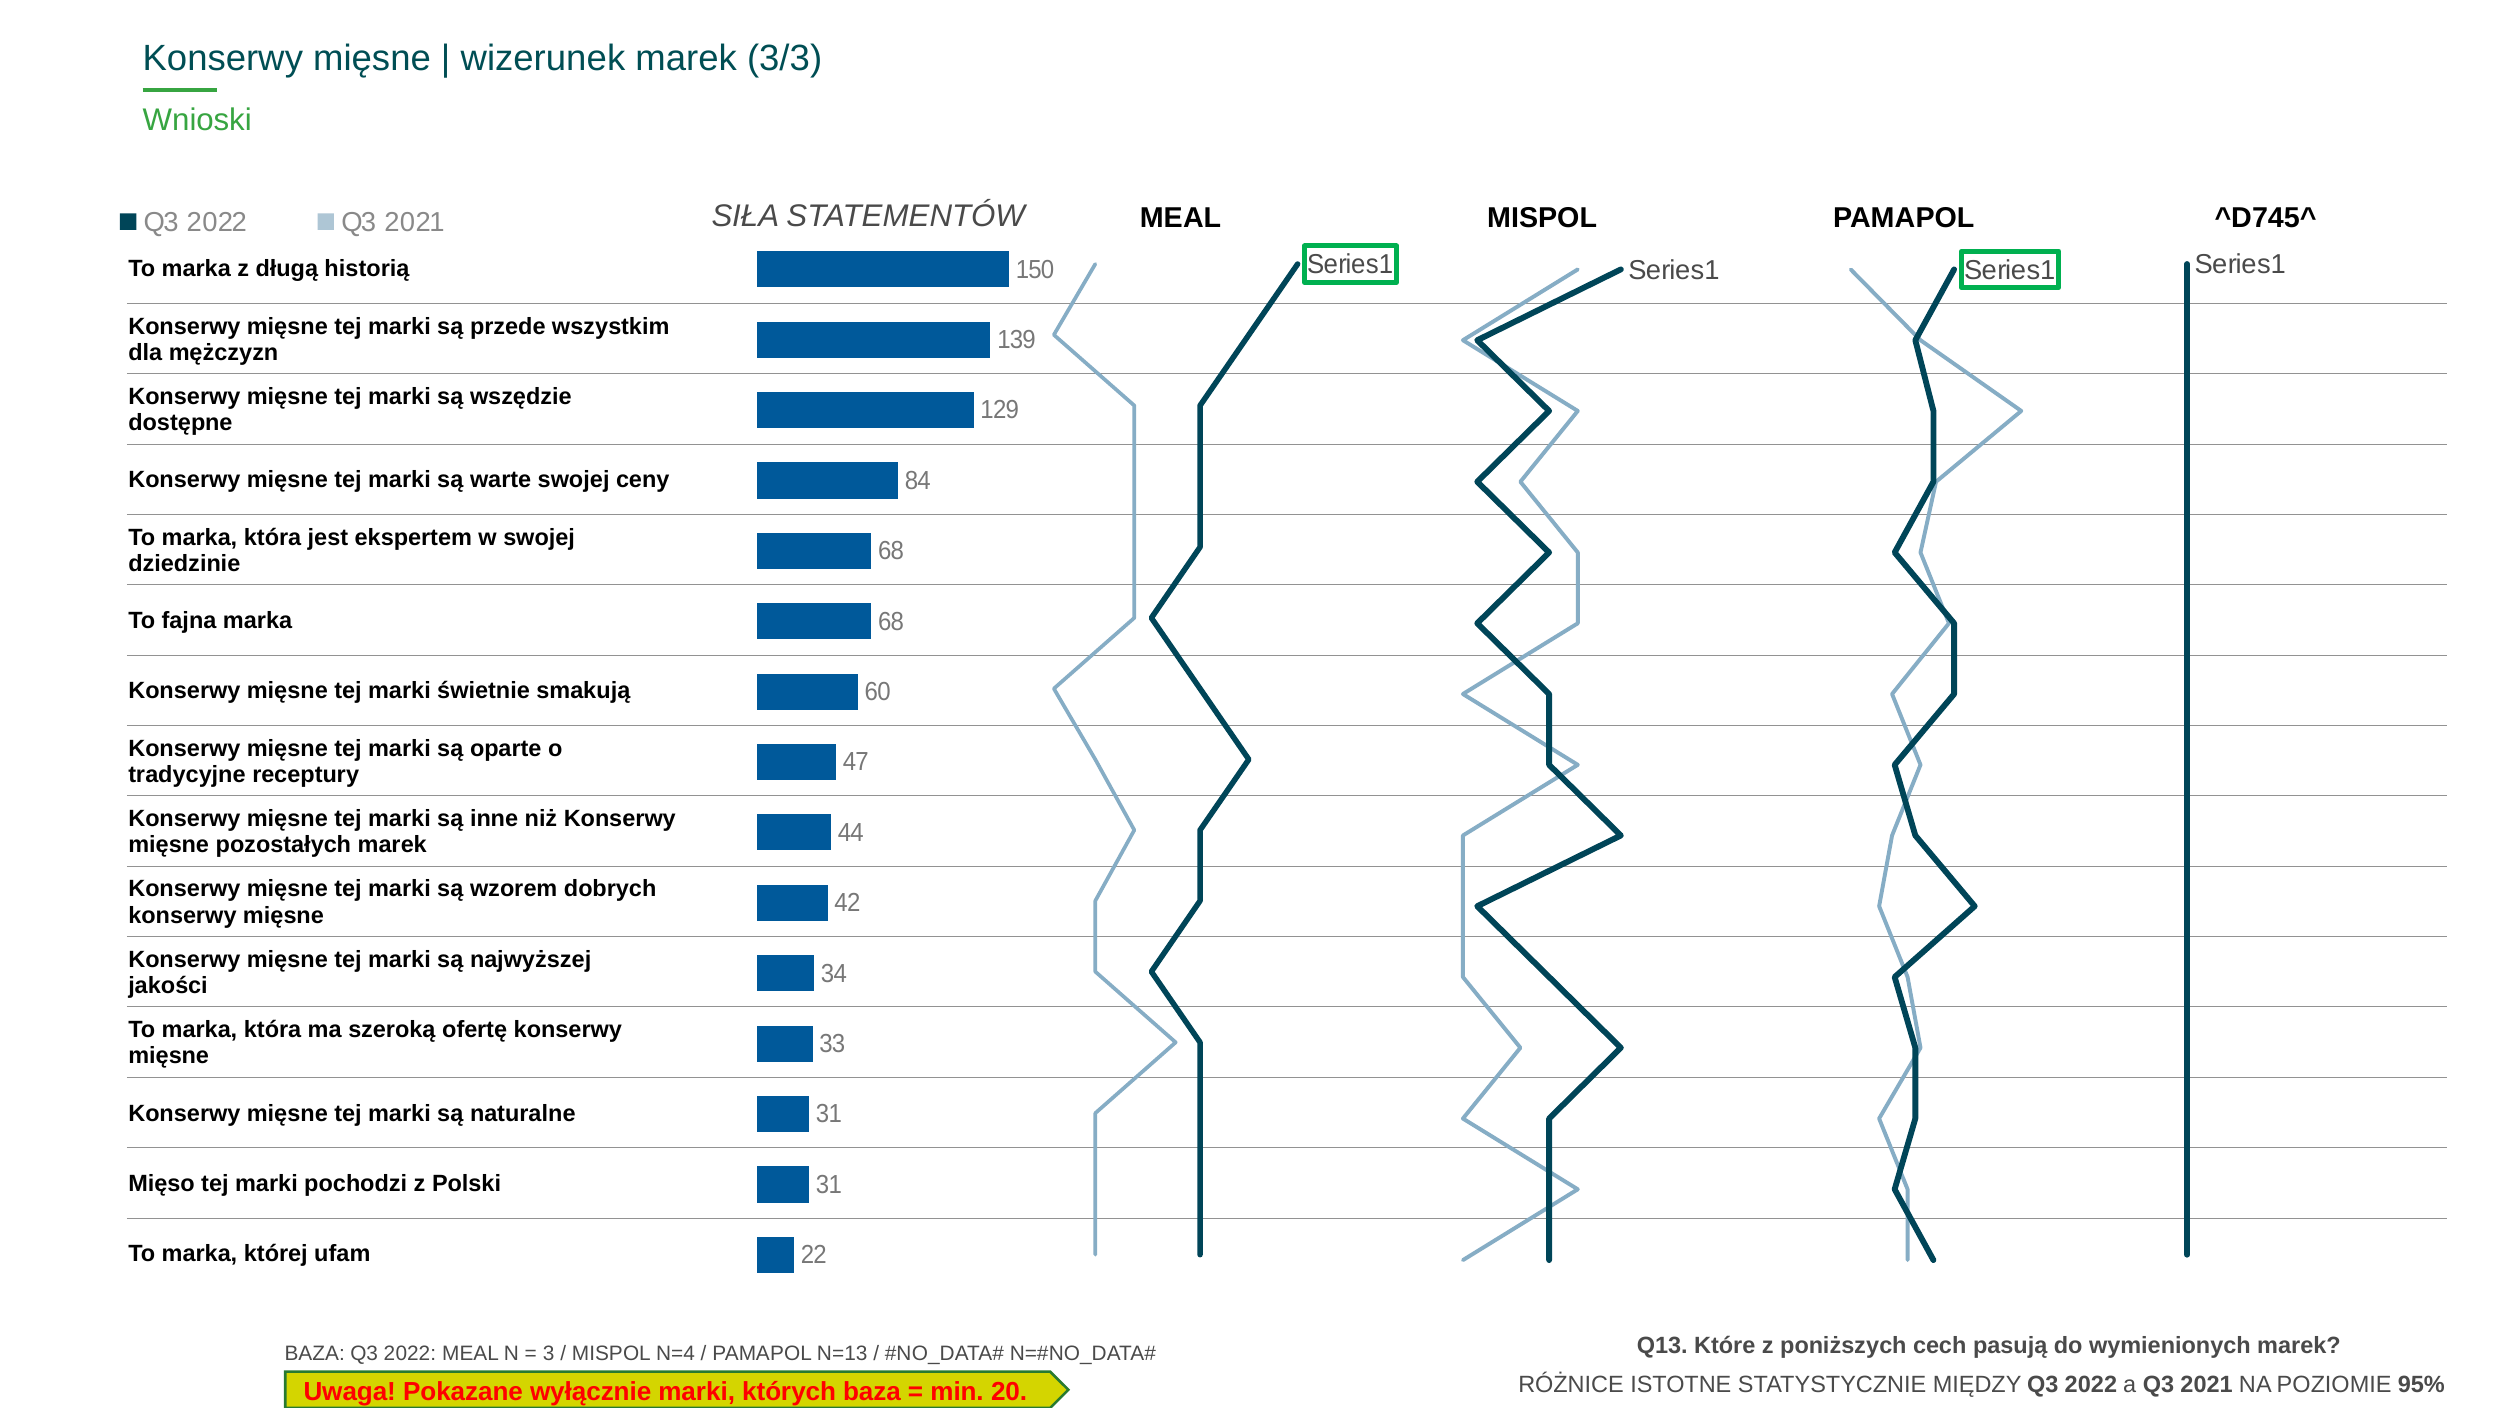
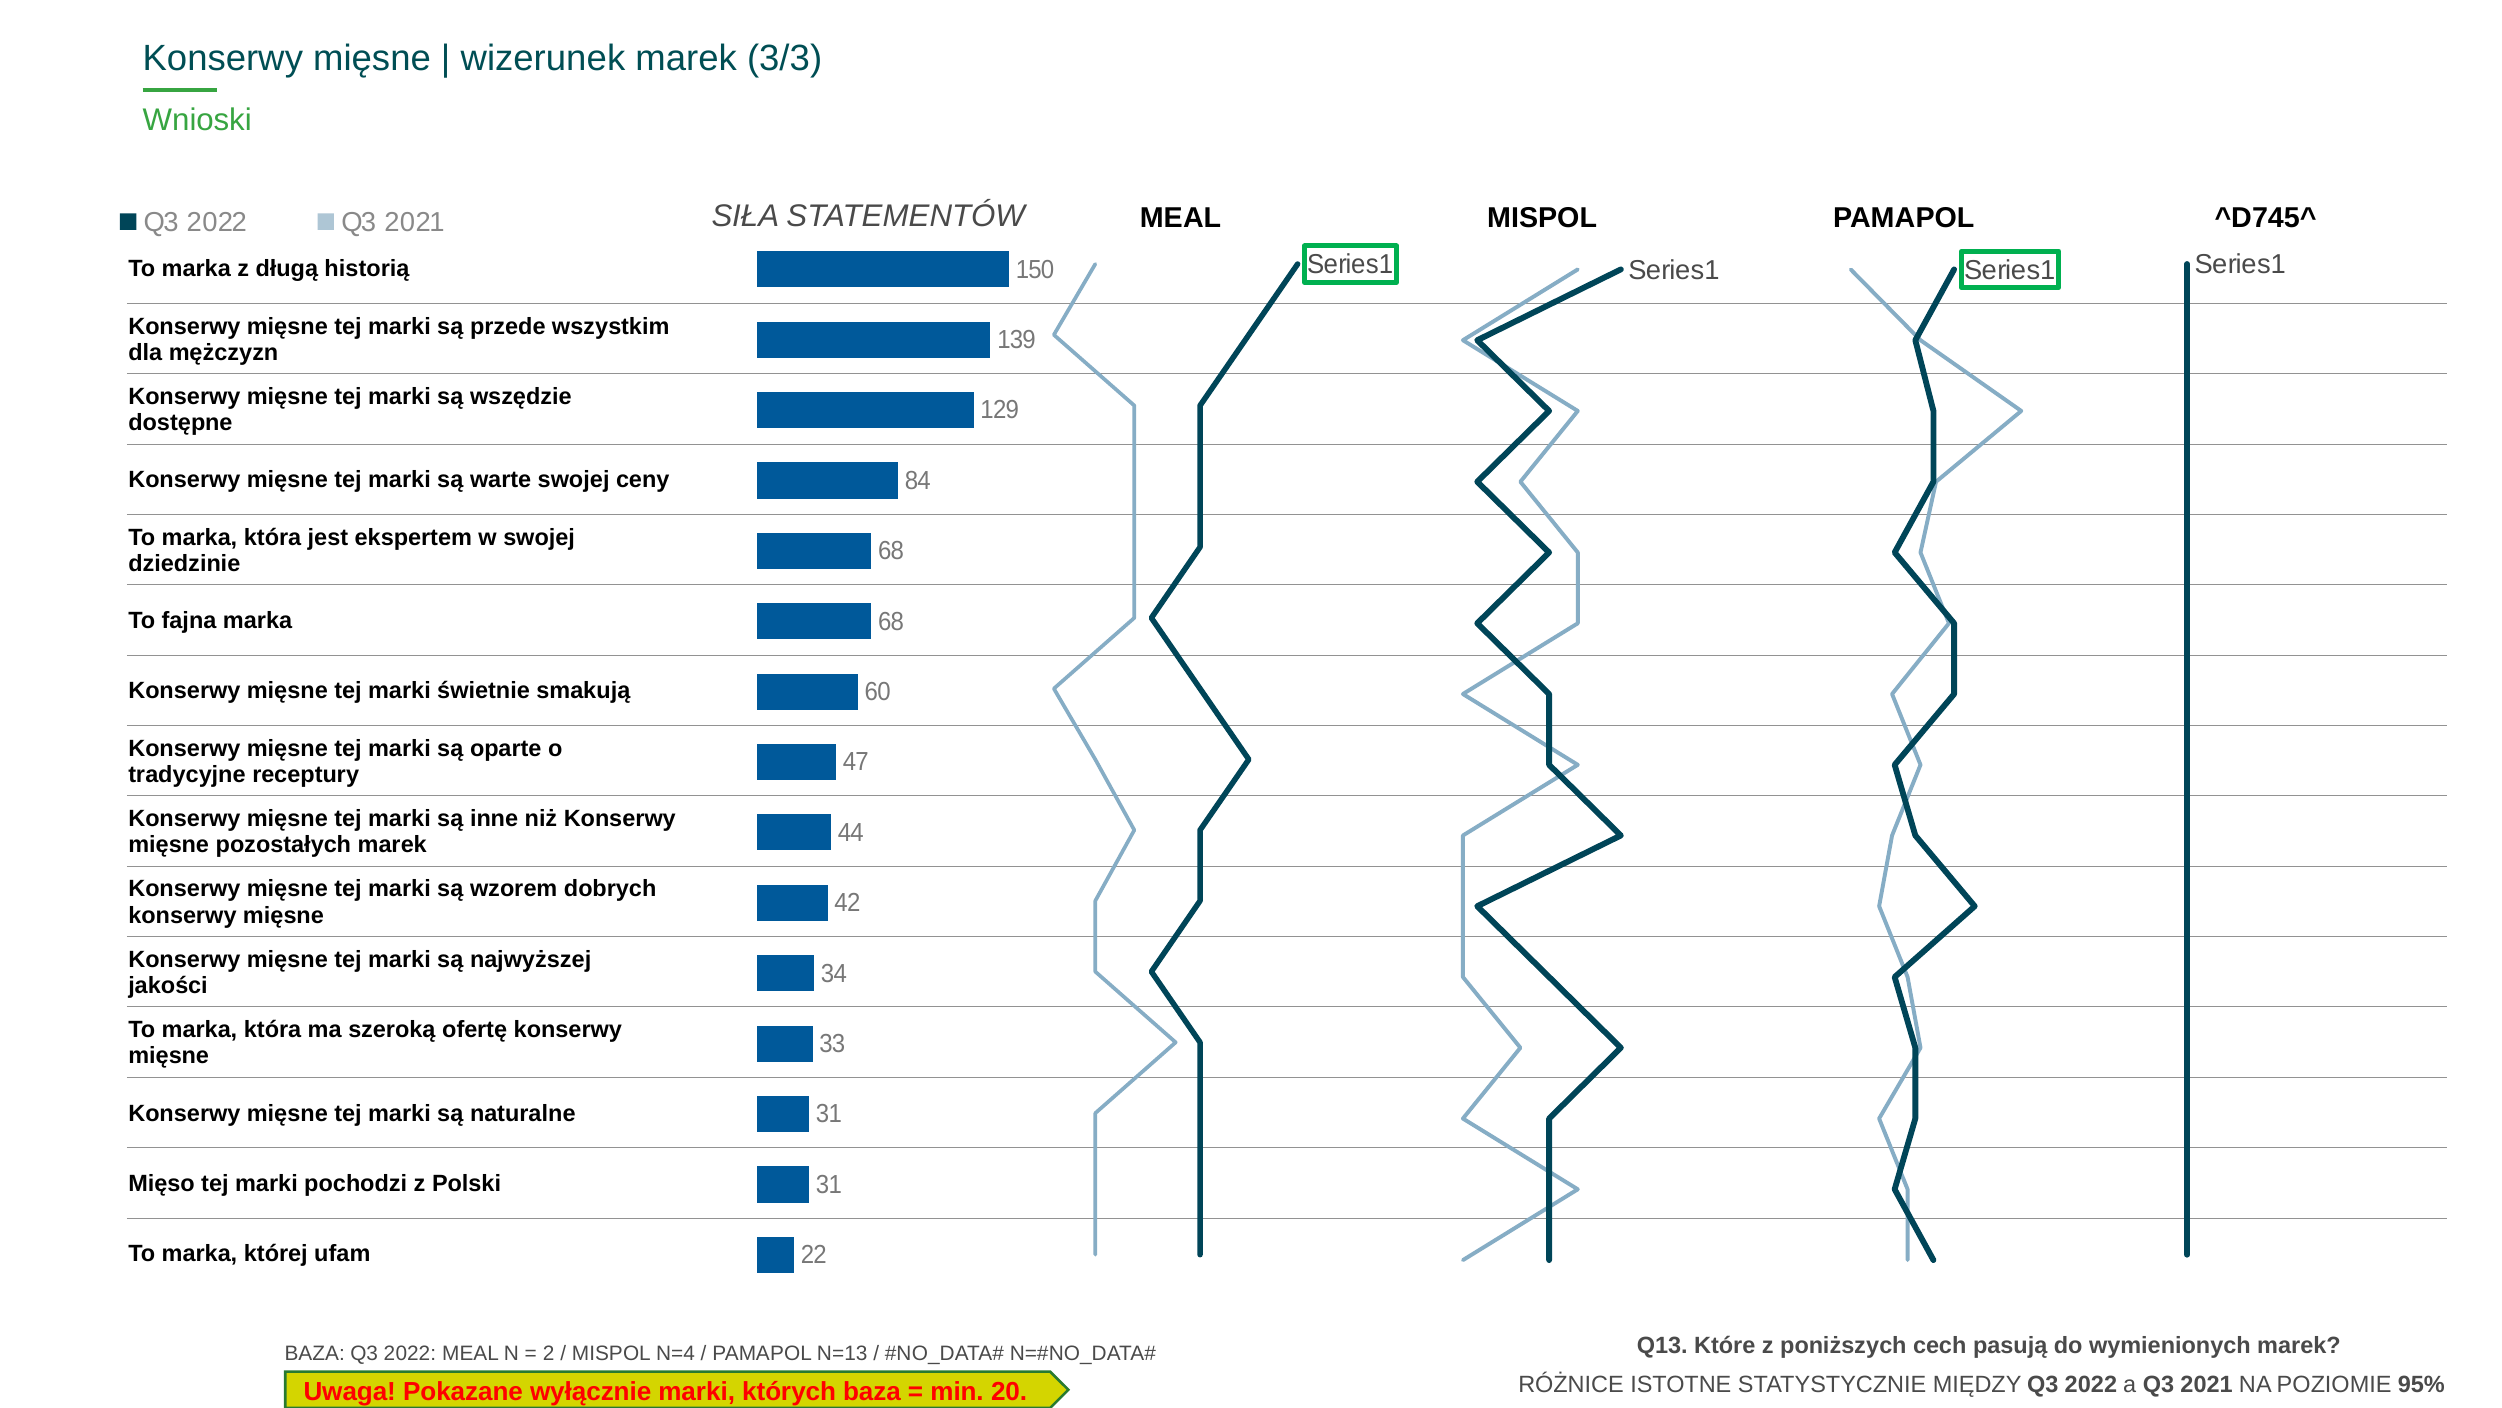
3: 3 -> 2 (549, 1353)
